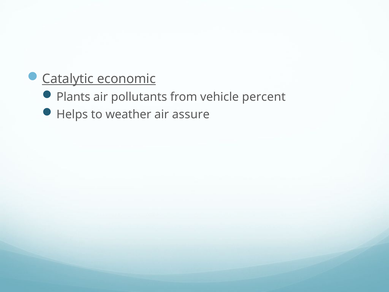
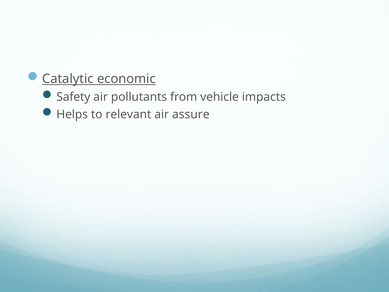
Plants: Plants -> Safety (73, 97)
percent: percent -> impacts (264, 97)
weather: weather -> relevant (128, 114)
